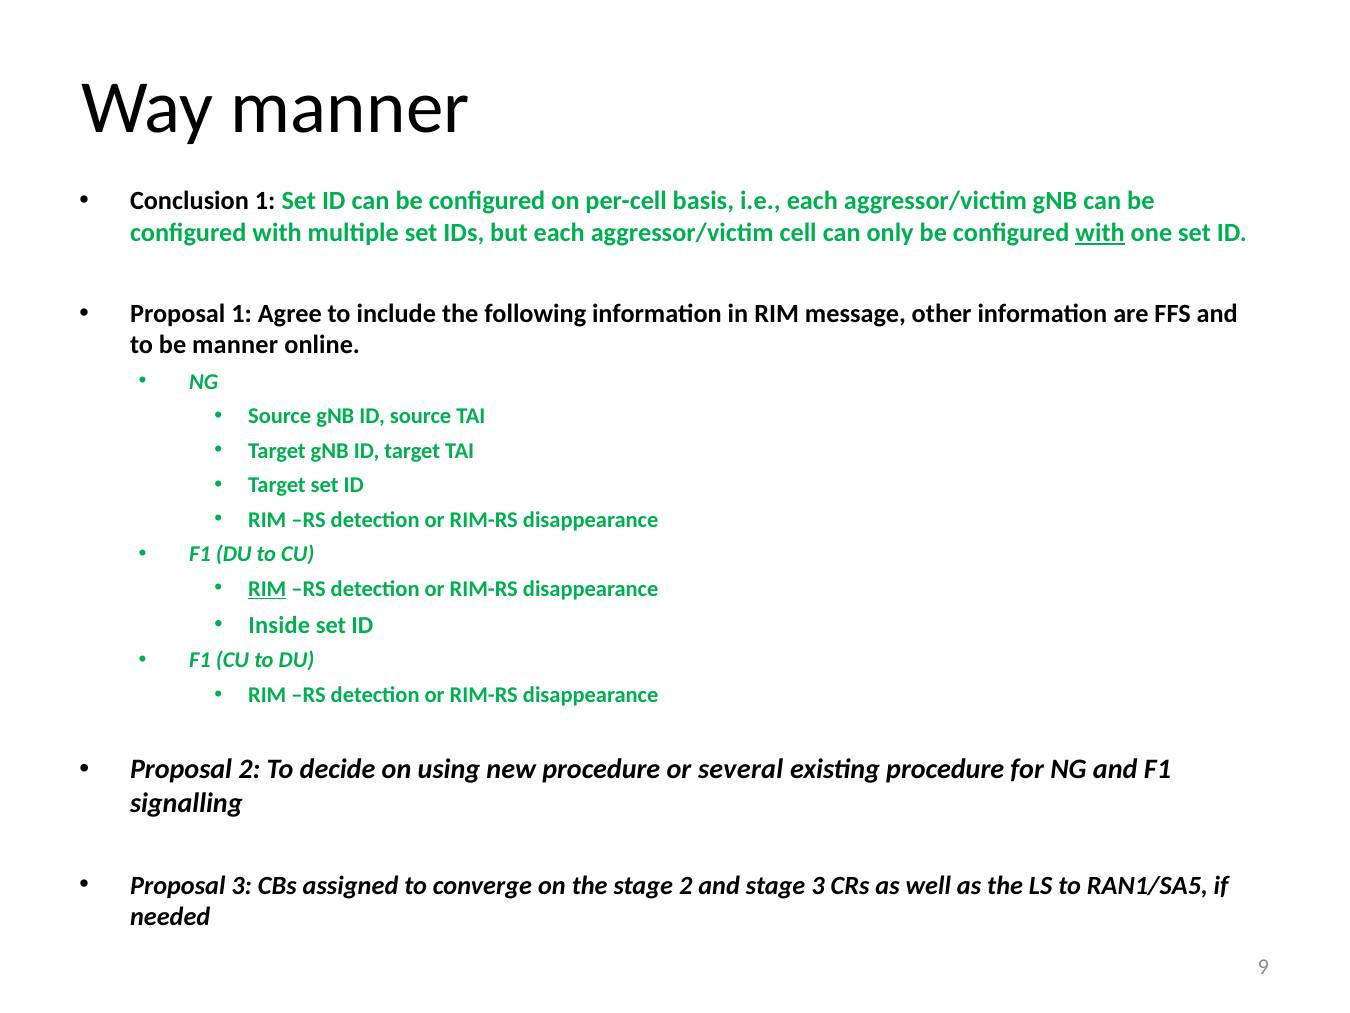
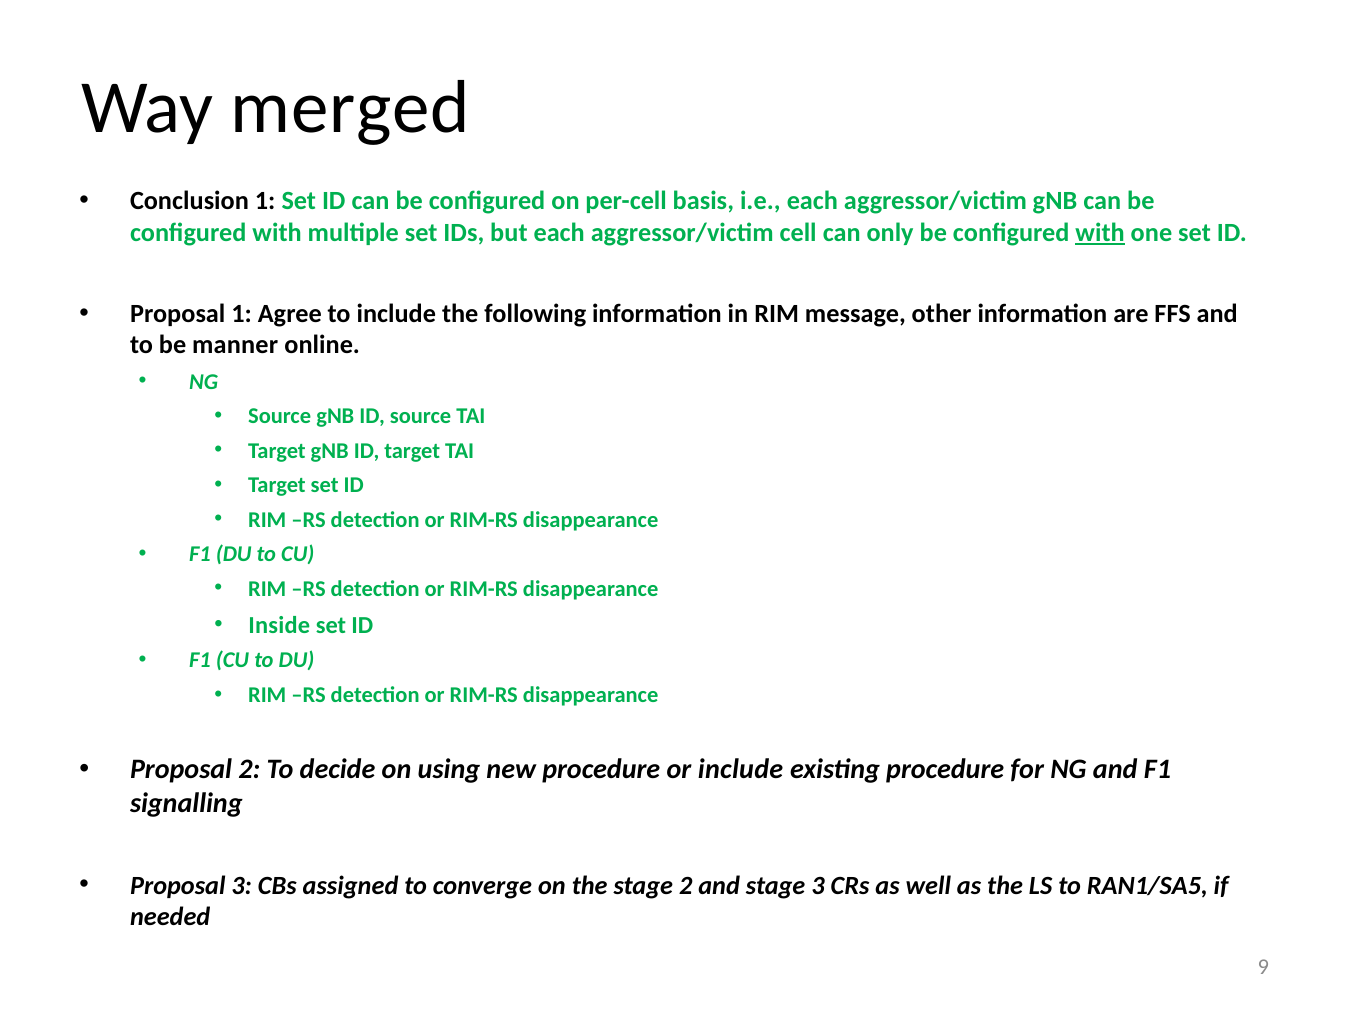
Way manner: manner -> merged (350, 108)
RIM underline: present -> none (267, 588)
or several: several -> include (741, 769)
